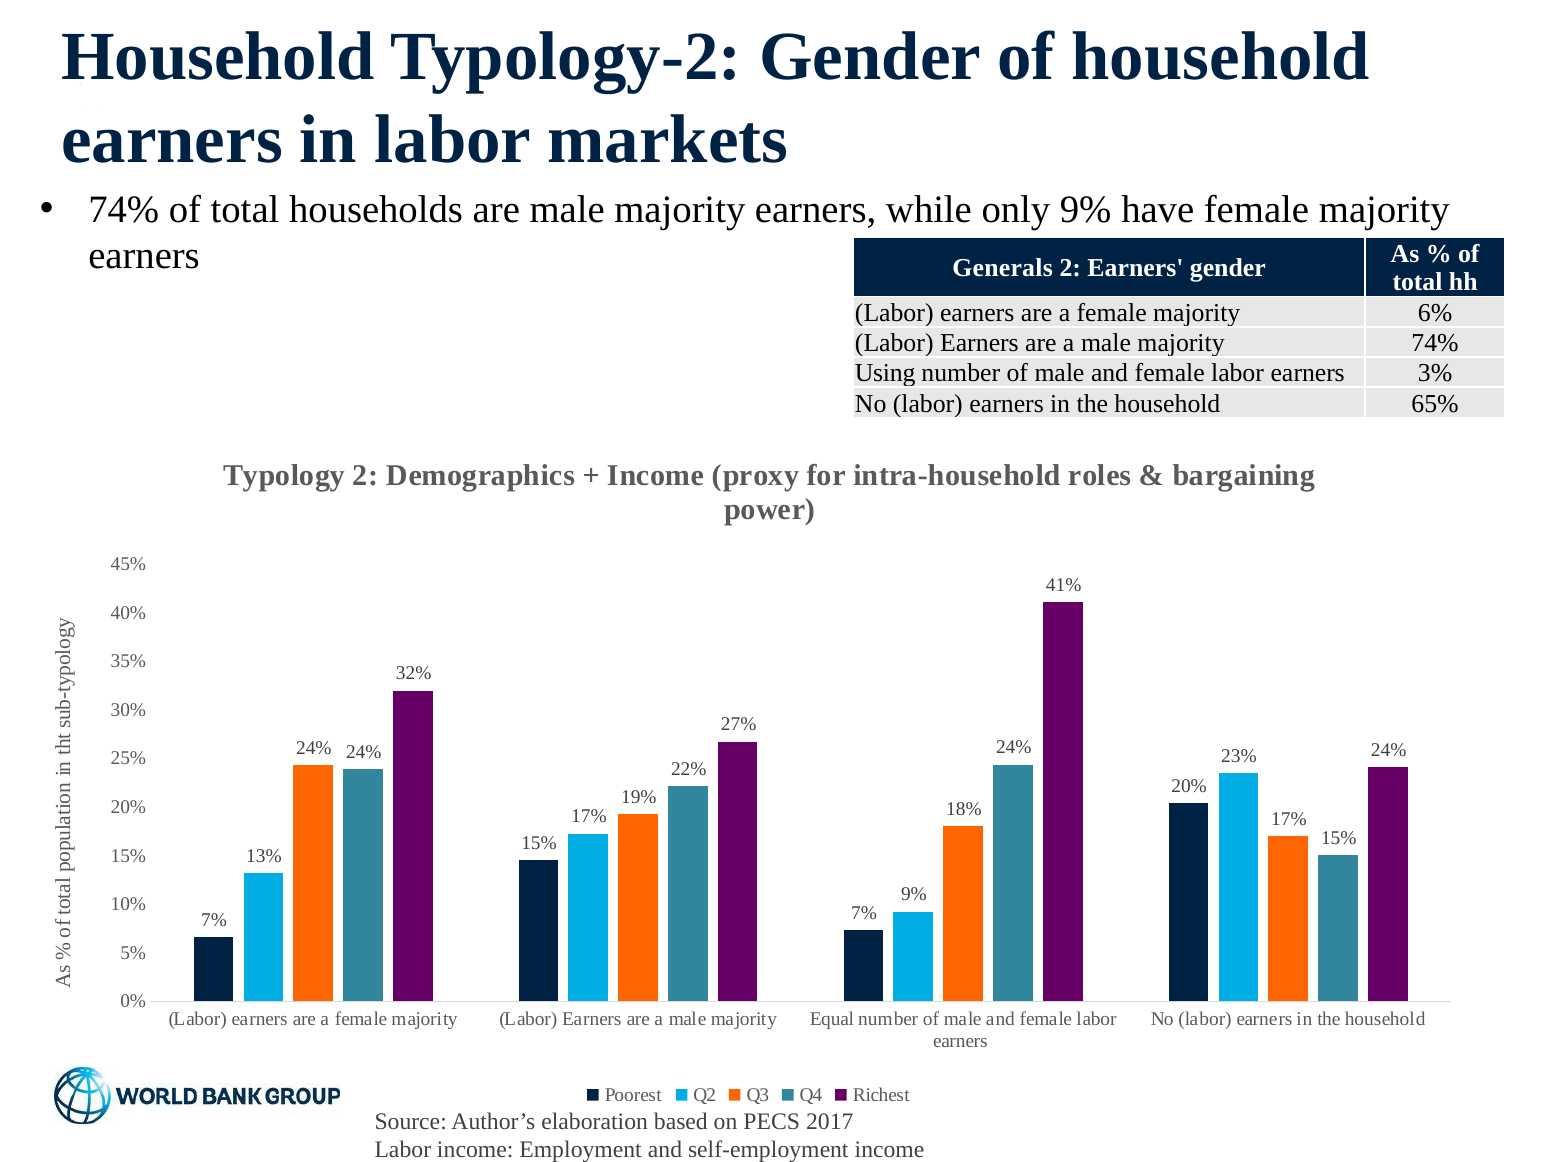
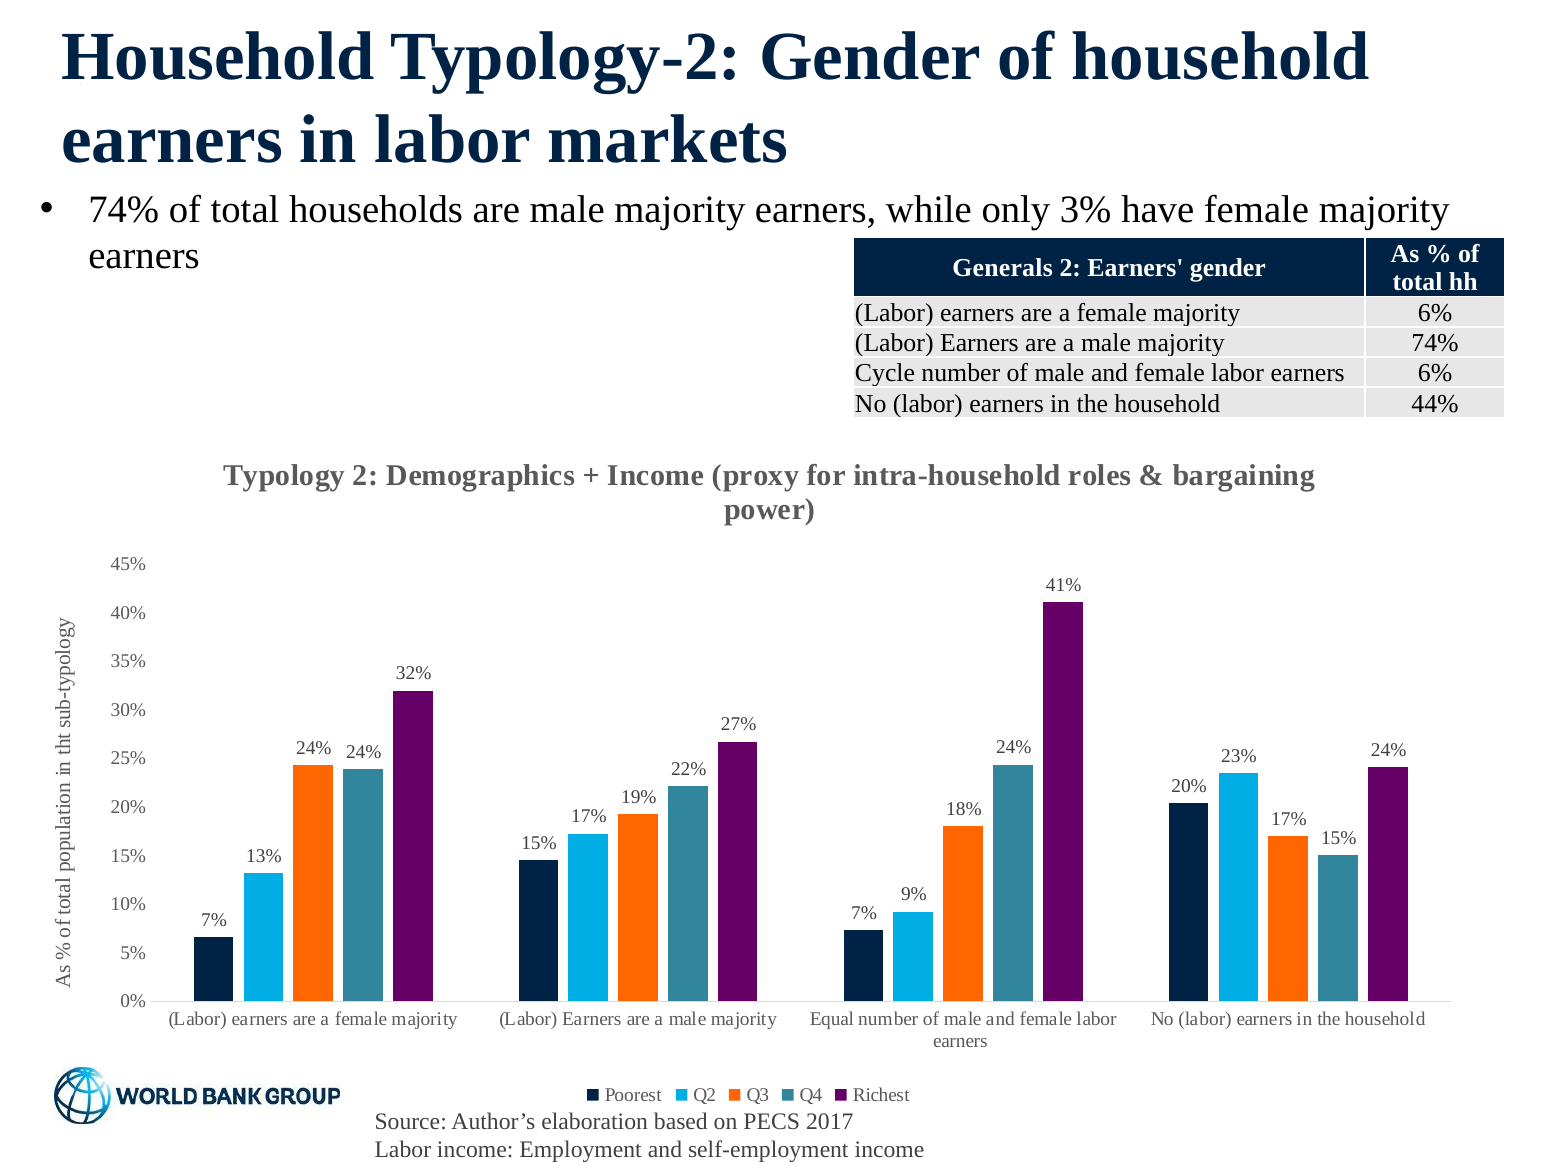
only 9%: 9% -> 3% (1086, 210)
Using: Using -> Cycle (885, 373)
earners 3%: 3% -> 6% (1435, 373)
65%: 65% -> 44% (1435, 403)
